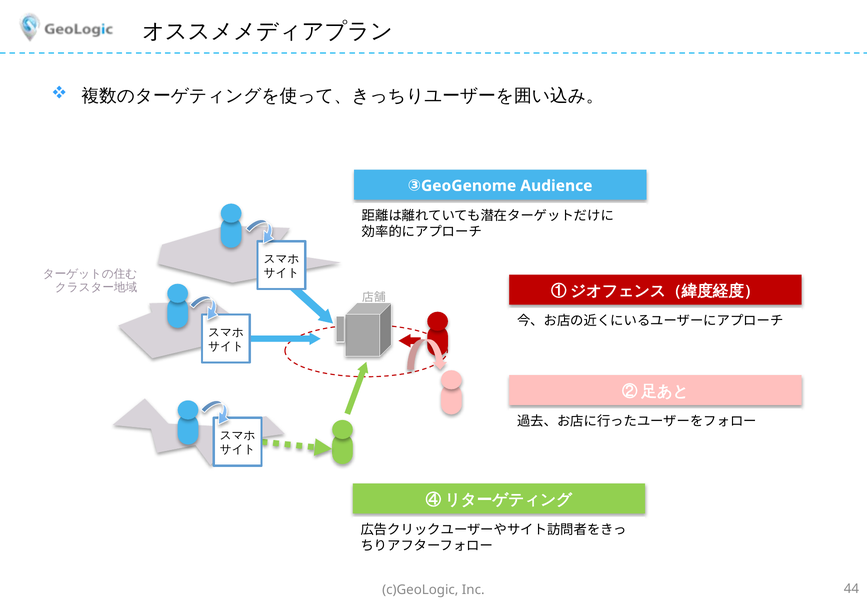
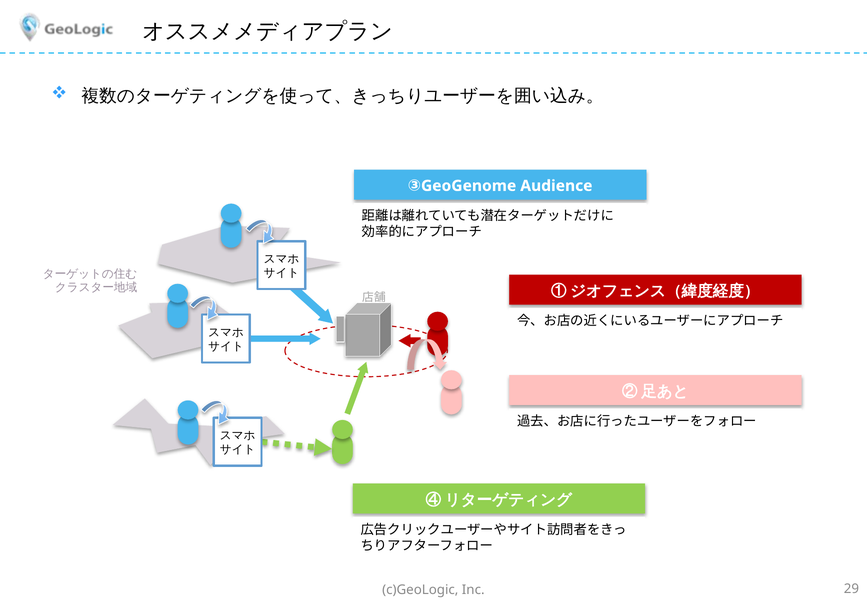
44: 44 -> 29 (851, 589)
